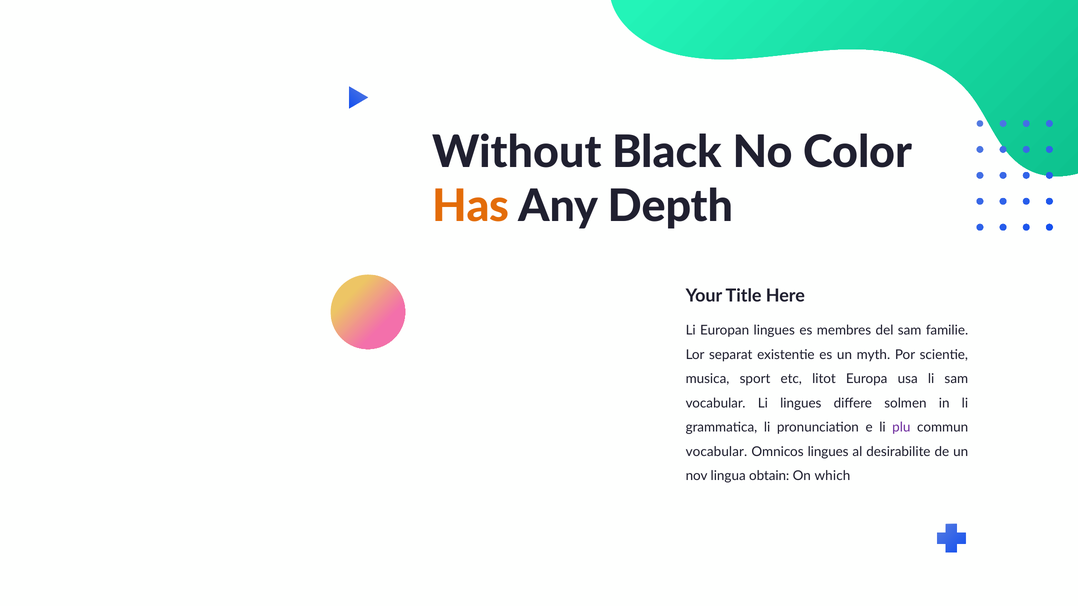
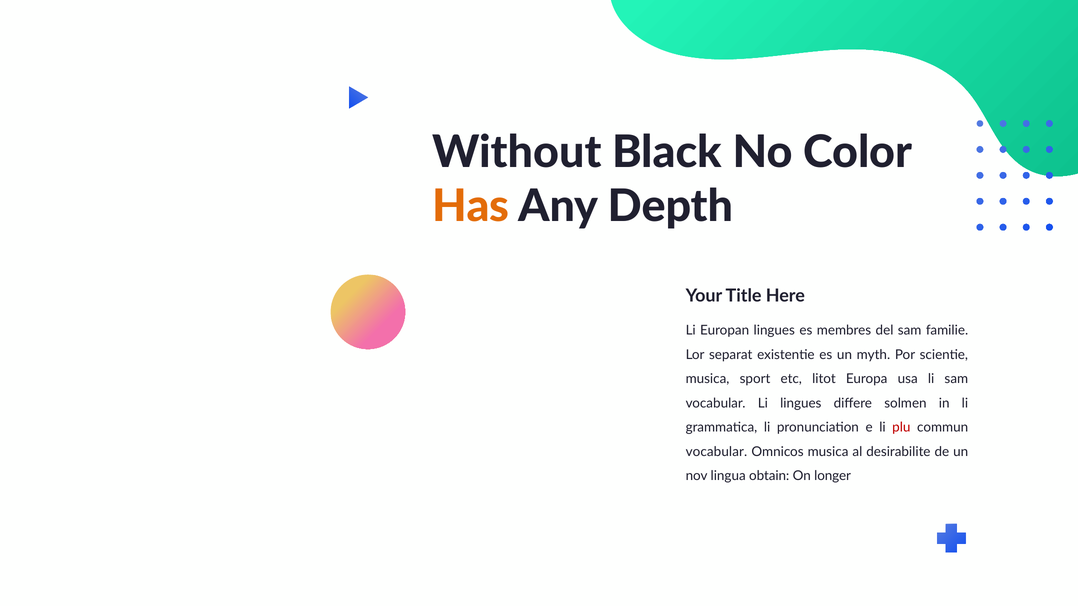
plu colour: purple -> red (901, 428)
Omnicos lingues: lingues -> musica (828, 452)
which: which -> longer (833, 476)
